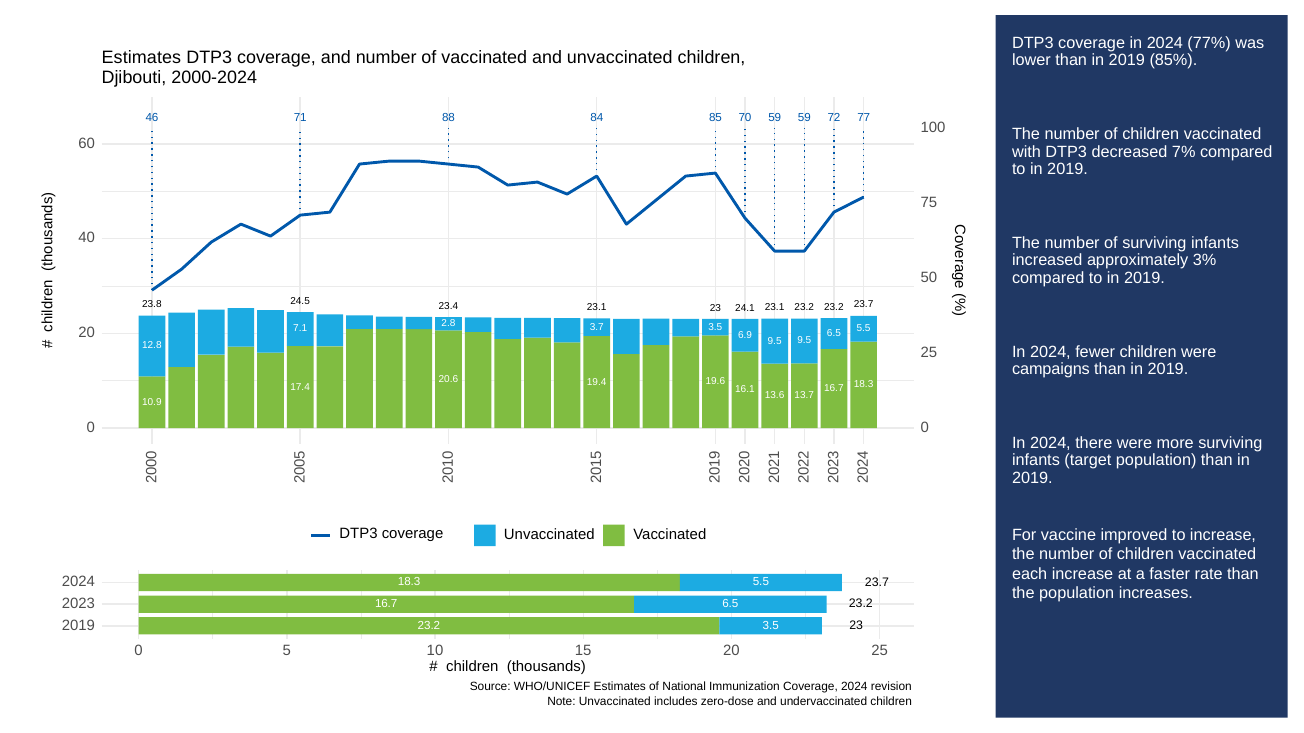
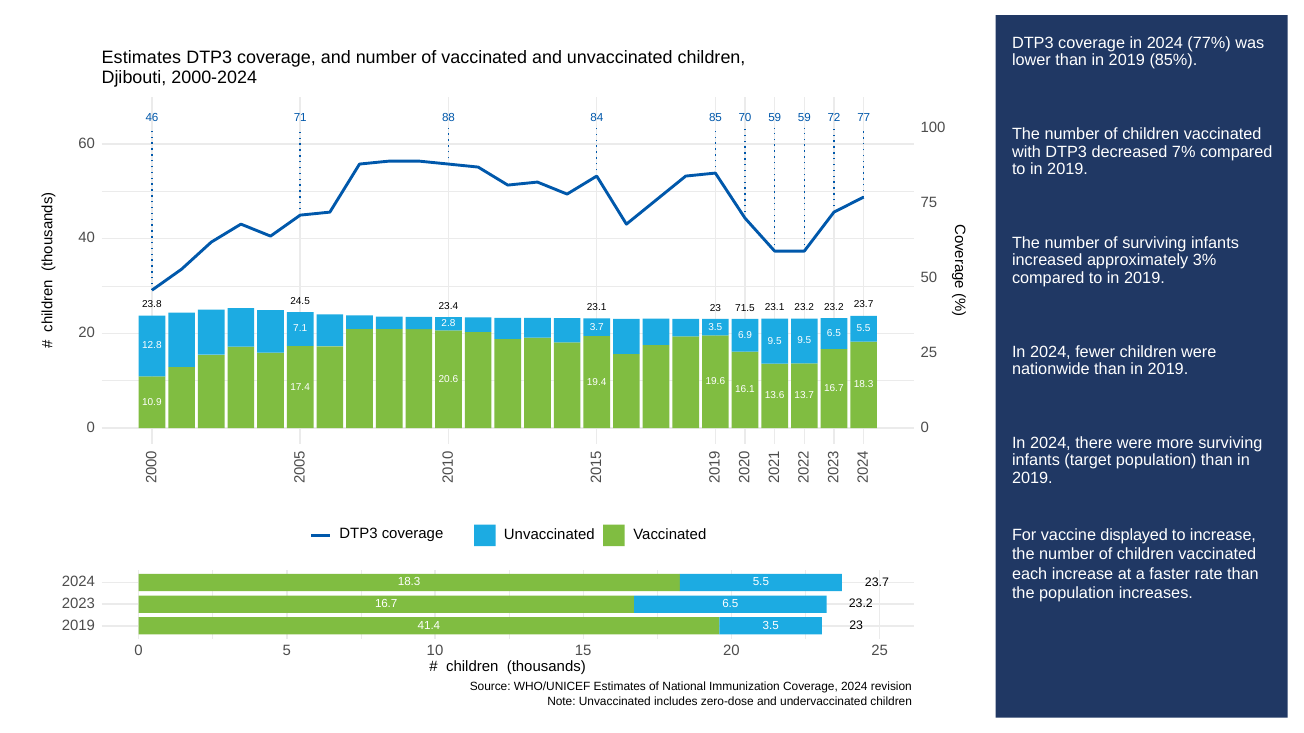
24.1: 24.1 -> 71.5 (745, 308)
campaigns: campaigns -> nationwide (1051, 370)
improved: improved -> displayed (1134, 535)
23.2: 23.2 -> 41.4 (429, 626)
